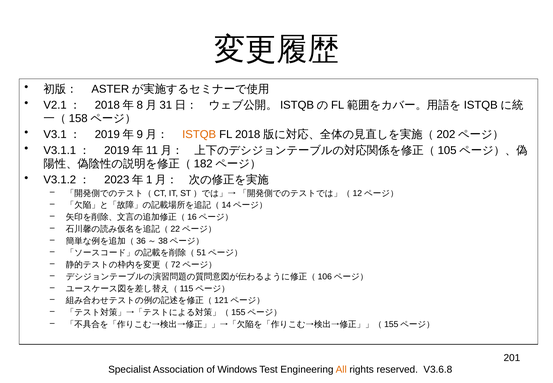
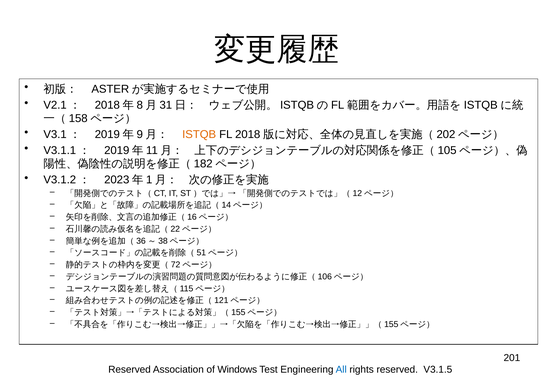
Specialist: Specialist -> Reserved (130, 369)
All colour: orange -> blue (341, 369)
V3.6.8: V3.6.8 -> V3.1.5 (438, 369)
